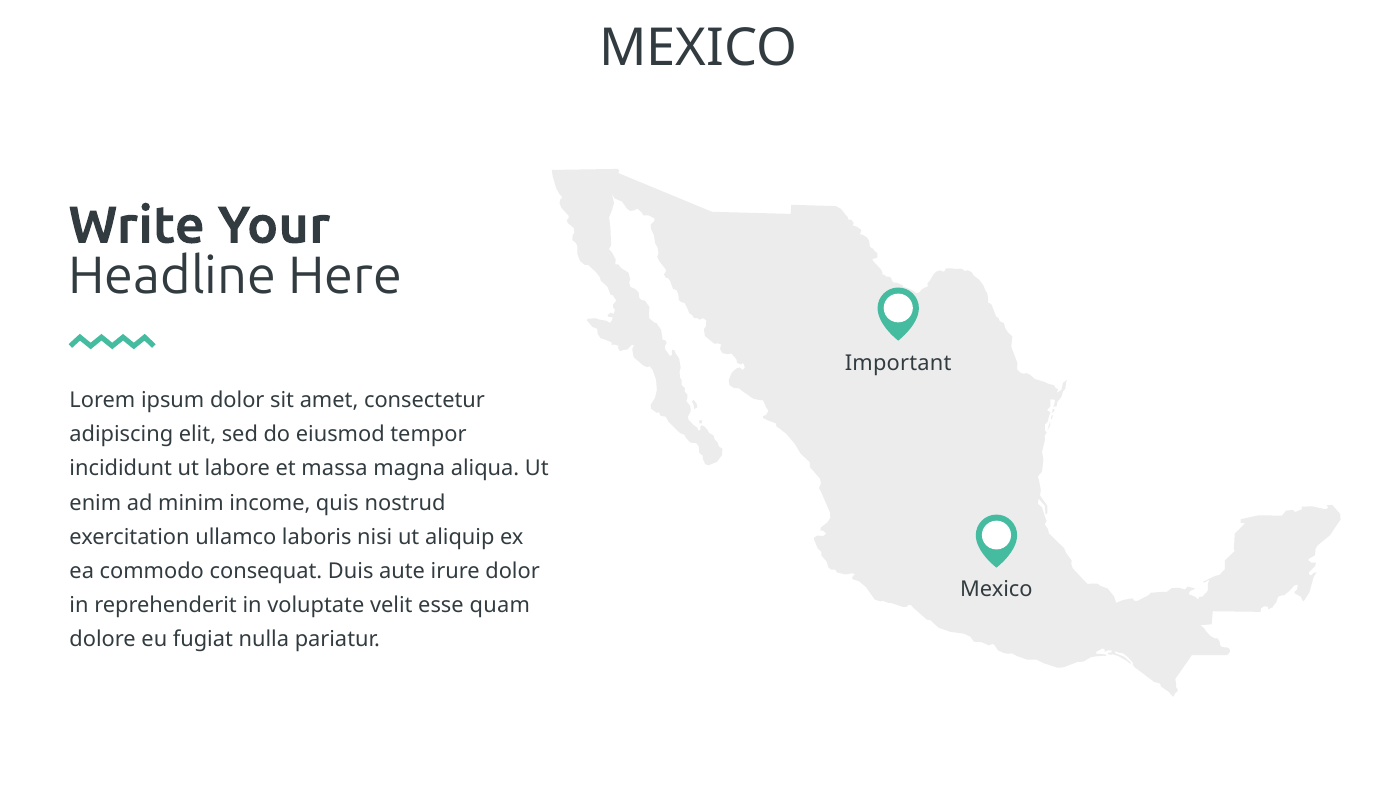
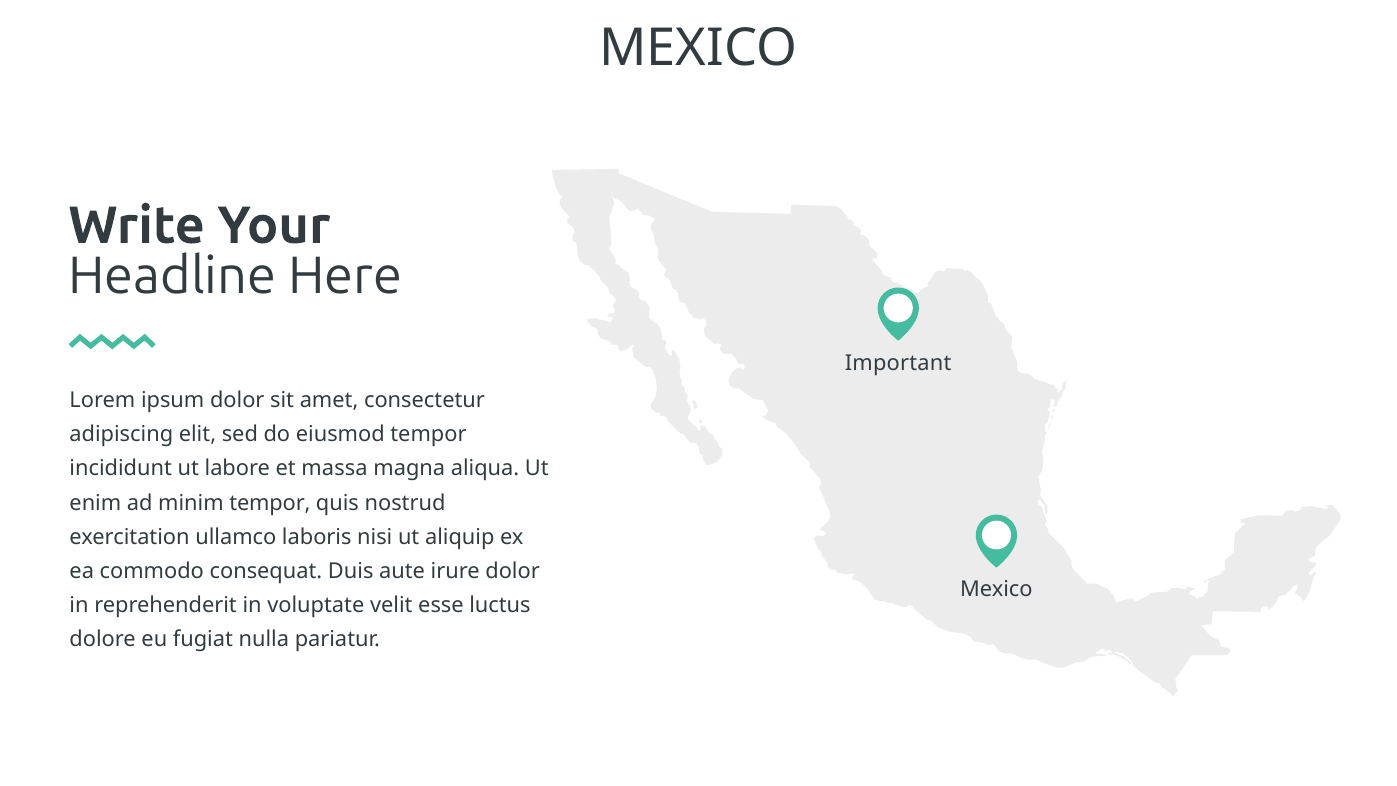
minim income: income -> tempor (270, 503)
quam: quam -> luctus (500, 605)
